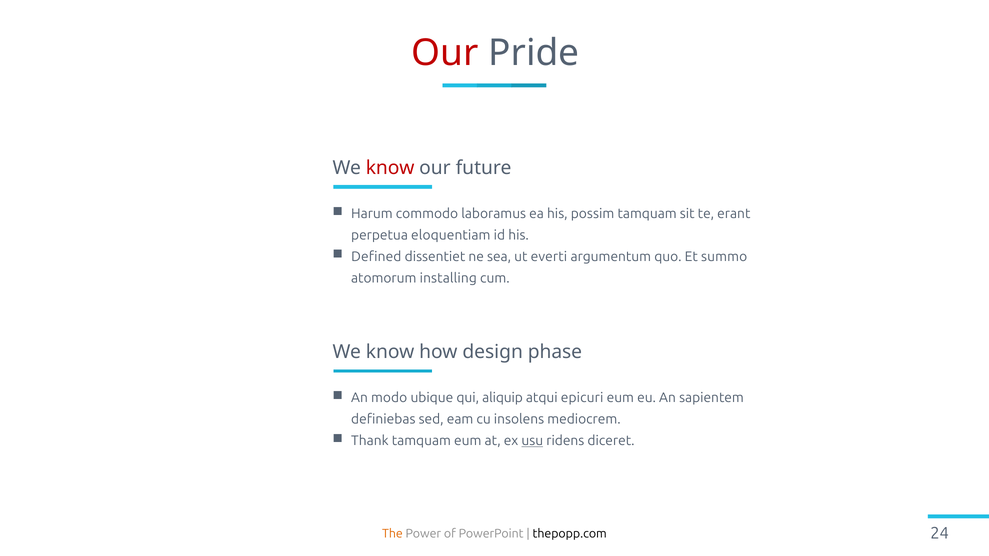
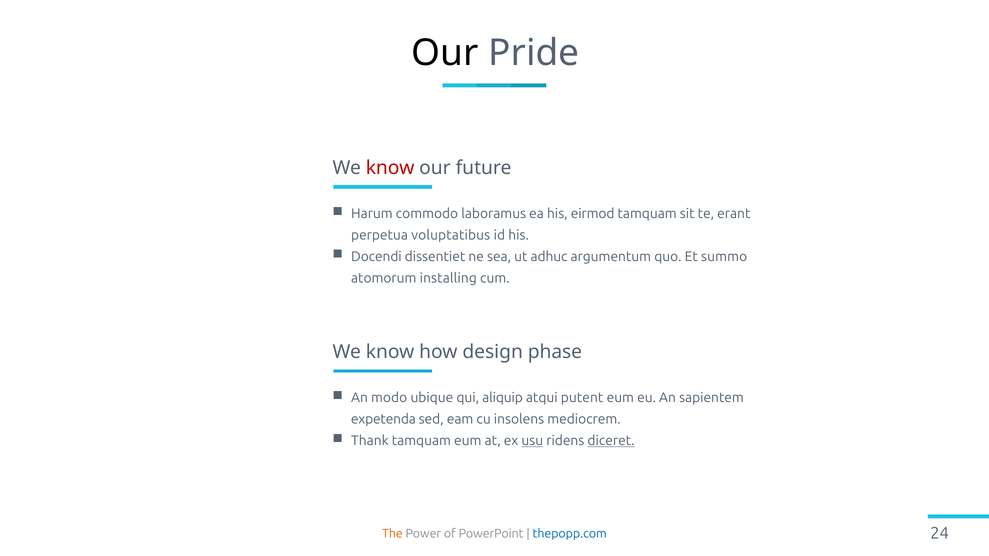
Our colour: red -> black (445, 53)
possim: possim -> eirmod (593, 214)
eloquentiam: eloquentiam -> voluptatibus (451, 235)
Defined: Defined -> Docendi (376, 257)
everti: everti -> adhuc (549, 257)
epicuri: epicuri -> putent (582, 398)
definiebas: definiebas -> expetenda (383, 420)
diceret underline: none -> present (611, 441)
thepopp.com colour: black -> blue (570, 534)
